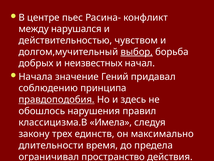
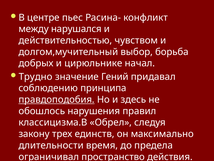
выбор underline: present -> none (137, 52)
неизвестных: неизвестных -> цирюльнике (93, 63)
Начала: Начала -> Трудно (36, 76)
Имела: Имела -> Обрел (111, 122)
